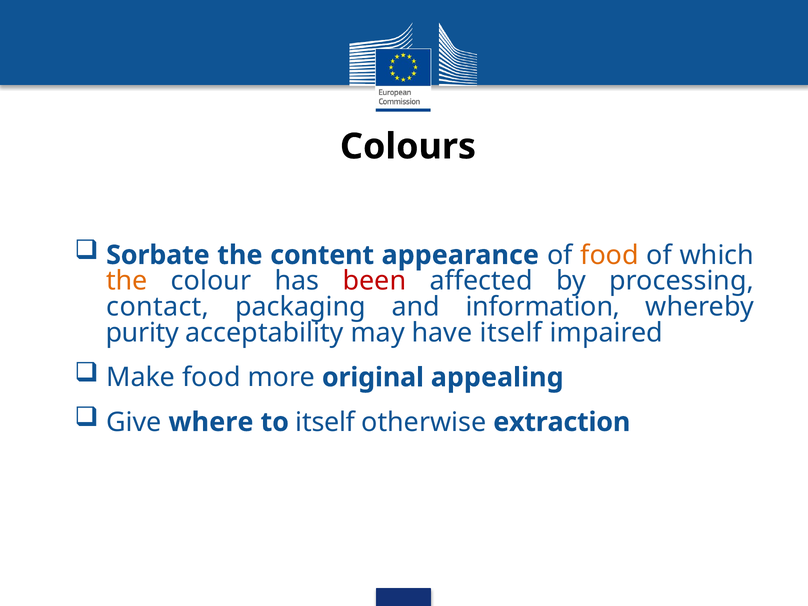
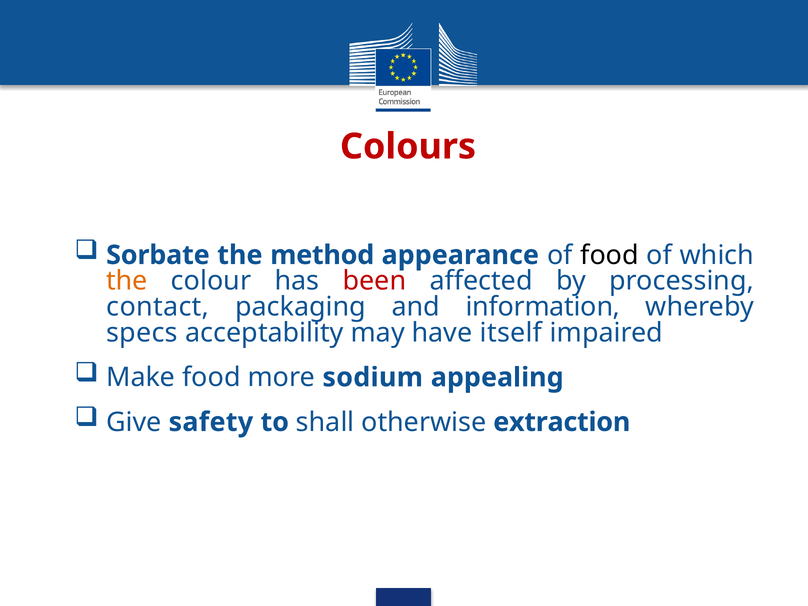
Colours colour: black -> red (408, 147)
content: content -> method (322, 255)
food colour: orange -> black (609, 255)
purity: purity -> specs (142, 333)
original: original -> sodium (373, 377)
where: where -> safety (211, 422)
to itself: itself -> shall (325, 422)
